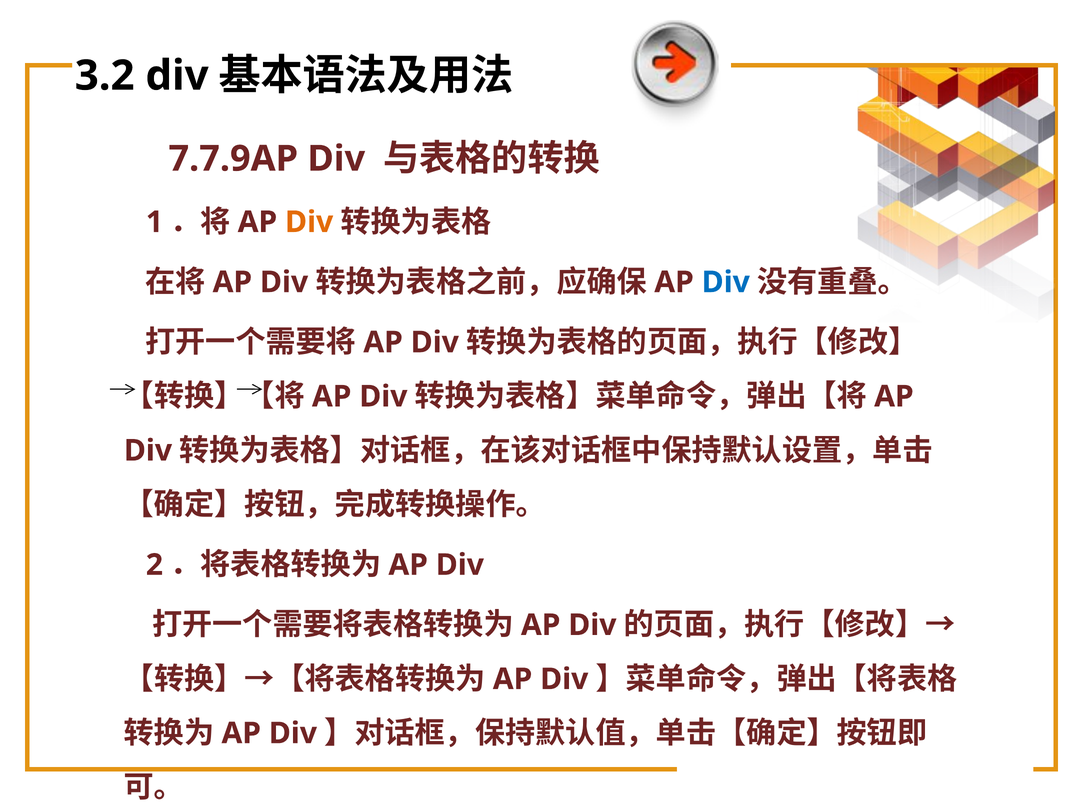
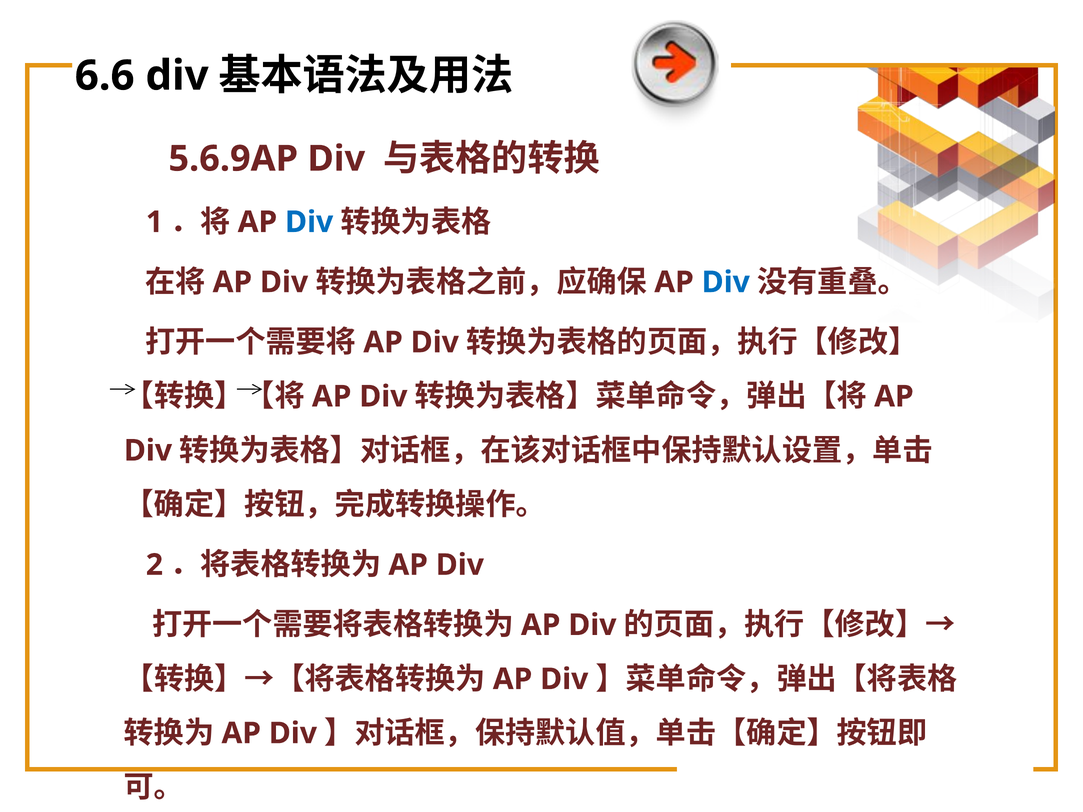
3.2: 3.2 -> 6.6 (105, 76)
7.7.9AP: 7.7.9AP -> 5.6.9AP (233, 159)
Div colour: orange -> blue (309, 222)
